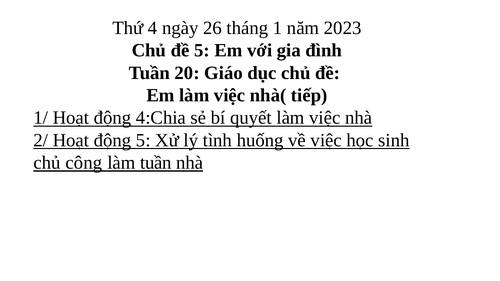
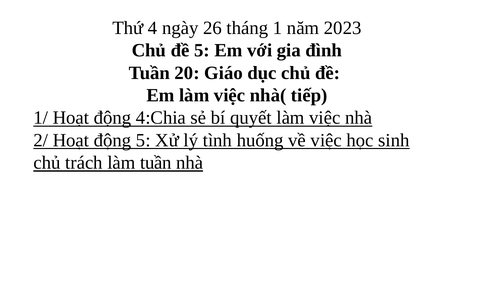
công: công -> trách (84, 163)
